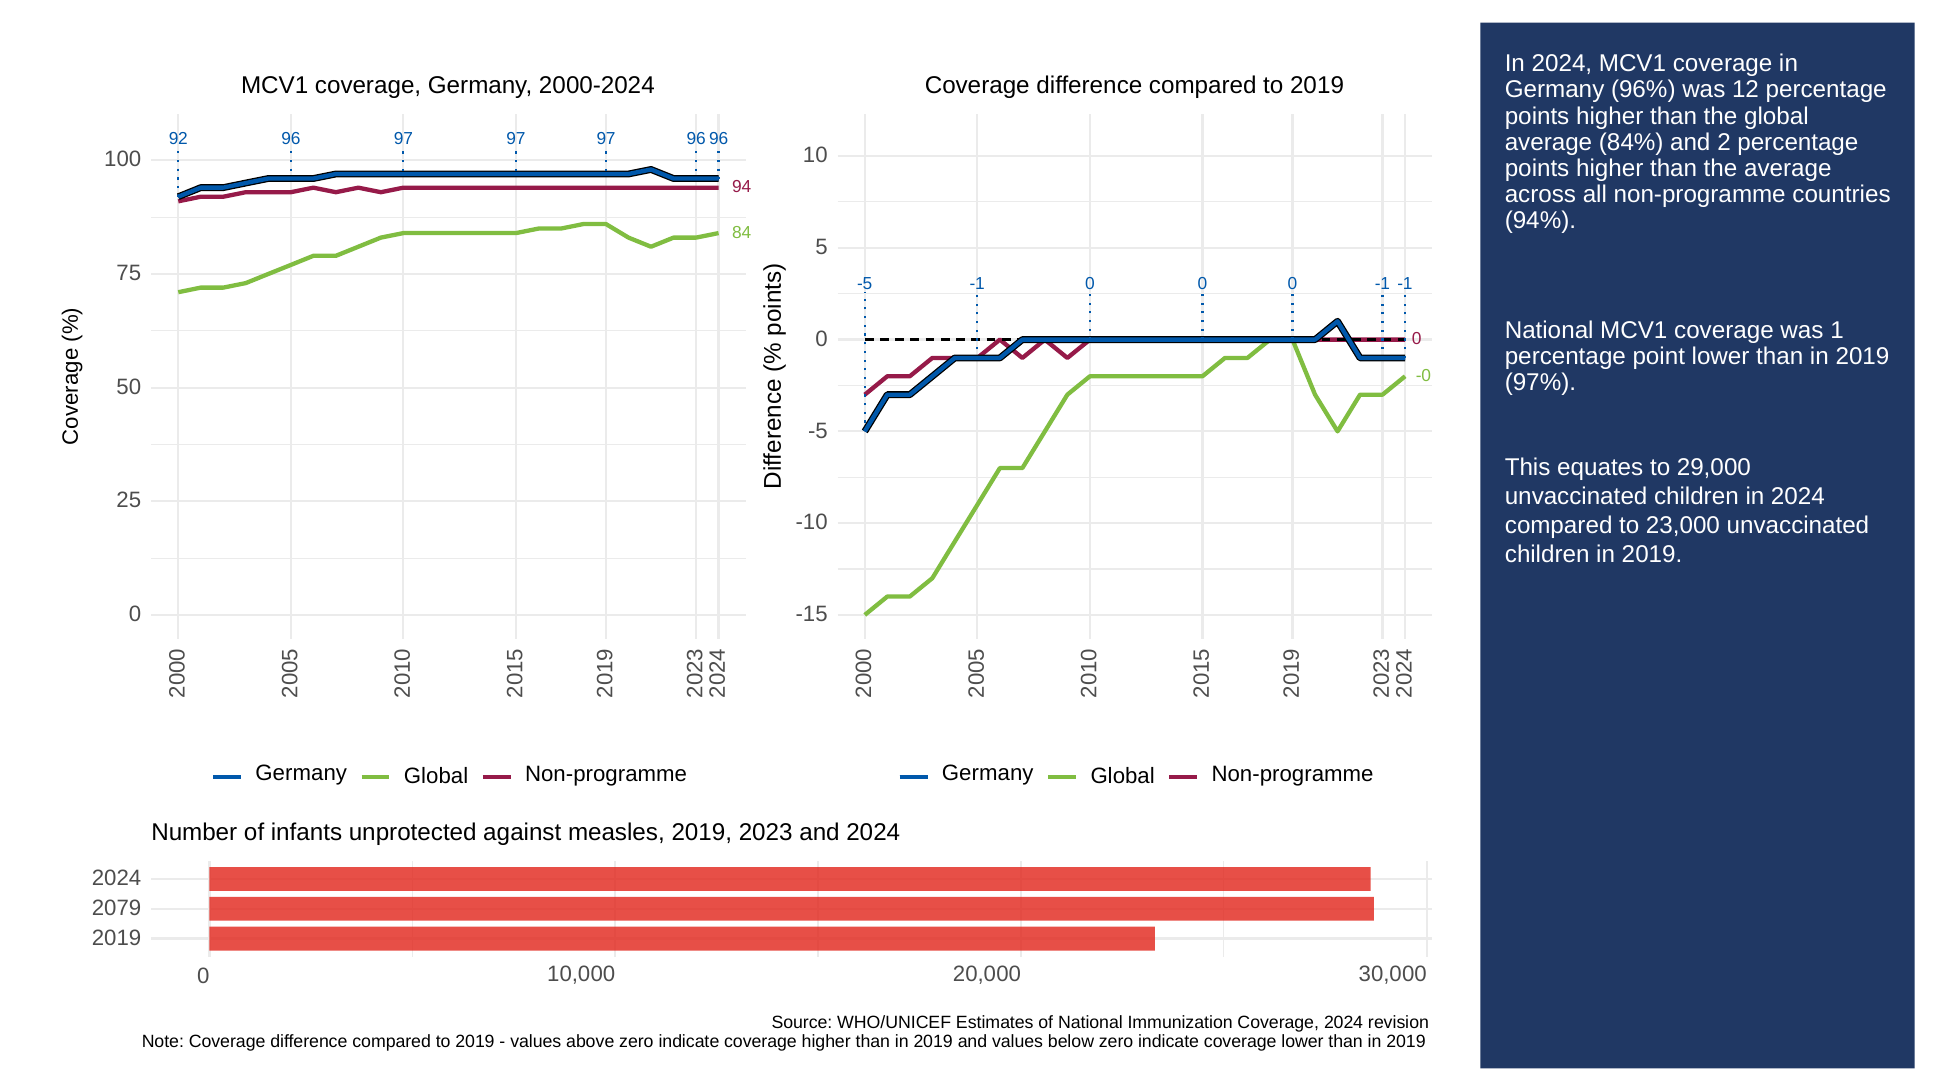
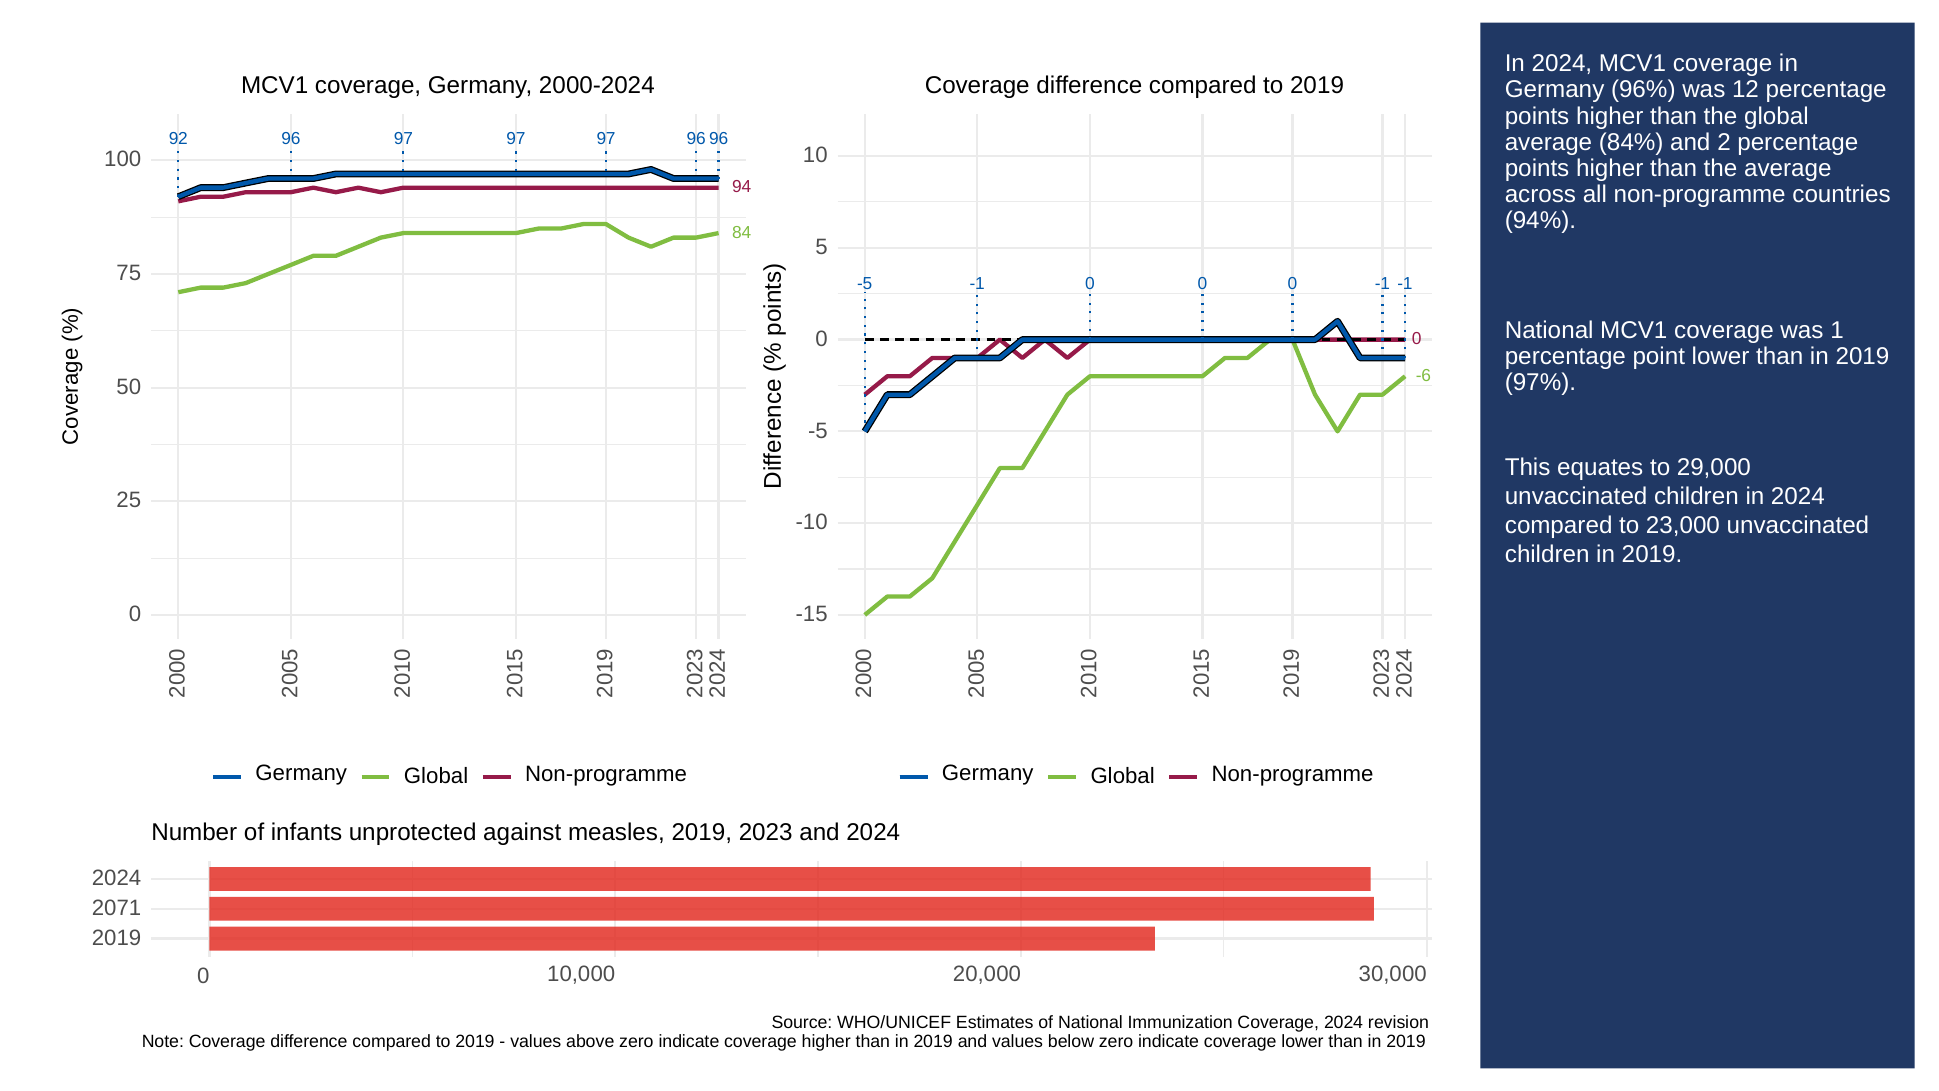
-0: -0 -> -6 (1423, 376)
2079: 2079 -> 2071 (117, 908)
